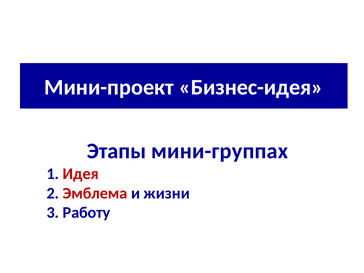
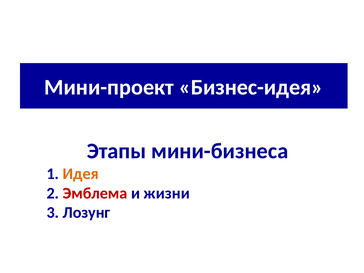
мини-группах: мини-группах -> мини-бизнеса (220, 151)
Идея colour: red -> orange (81, 174)
Работу: Работу -> Лозунг (86, 213)
